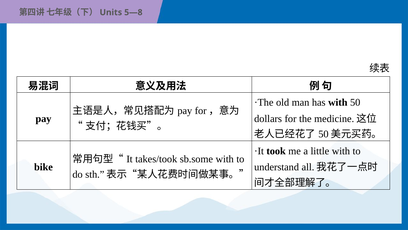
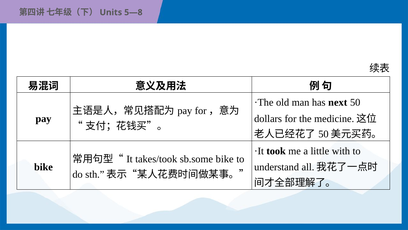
has with: with -> next (338, 102)
sb.some with: with -> bike (225, 159)
